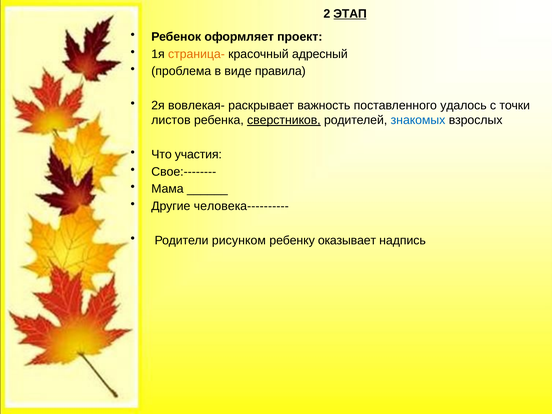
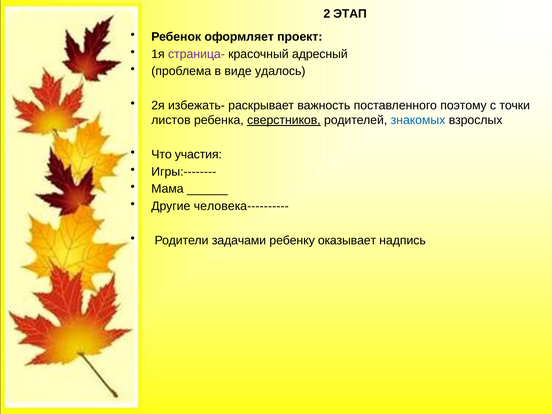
ЭТАП underline: present -> none (350, 14)
страница- colour: orange -> purple (196, 54)
правила: правила -> удалось (280, 71)
вовлекая-: вовлекая- -> избежать- (196, 106)
удалось: удалось -> поэтому (463, 106)
Свое:--------: Свое:-------- -> Игры:-------- (184, 172)
рисунком: рисунком -> задачами (239, 240)
